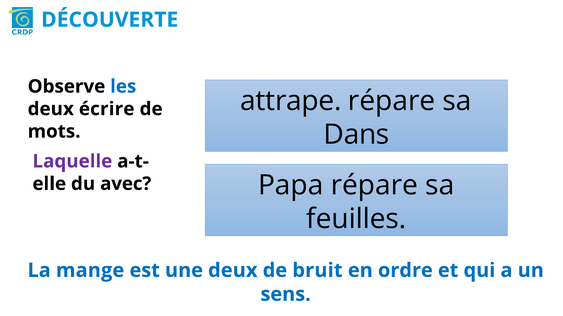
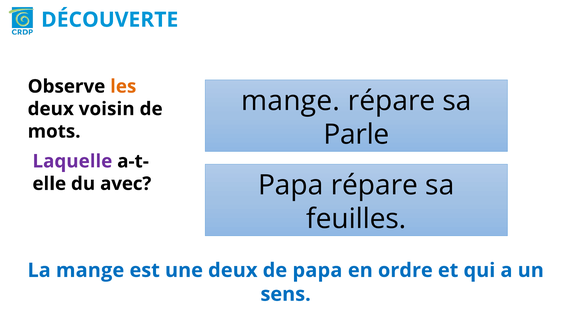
les colour: blue -> orange (123, 87)
attrape: attrape -> mange (291, 101)
écrire: écrire -> voisin (107, 109)
Dans: Dans -> Parle (356, 135)
de bruit: bruit -> papa (317, 271)
